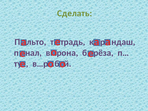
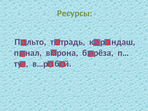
Сделать: Сделать -> Ресурсы (75, 13)
